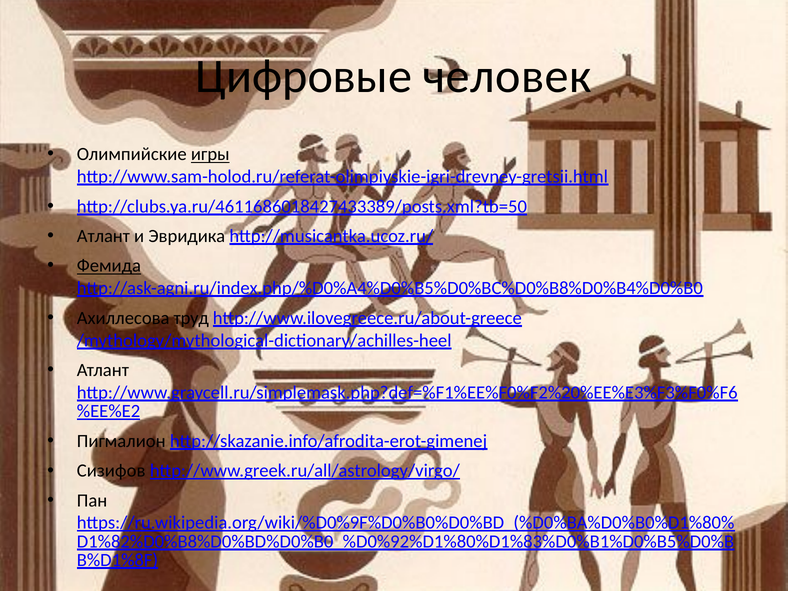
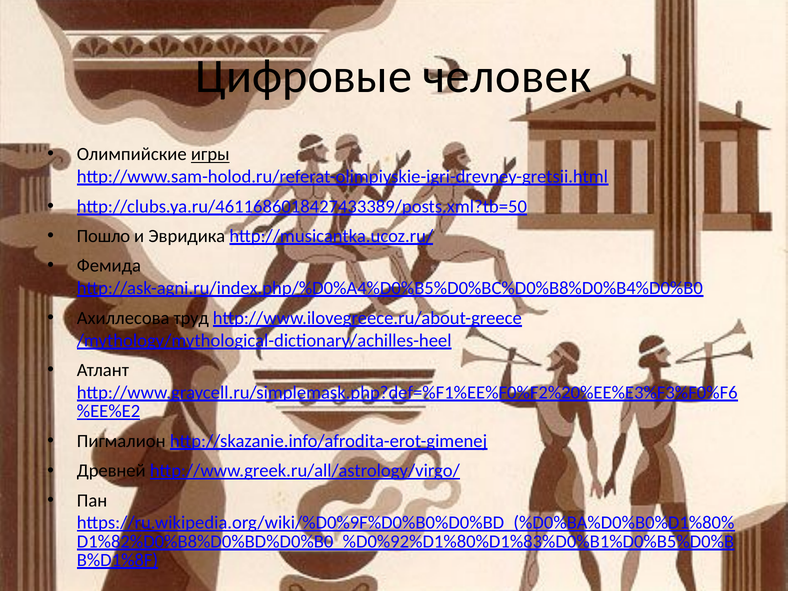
Атлант: Атлант -> Пошло (103, 236)
Фемида underline: present -> none (109, 266)
Сизифов: Сизифов -> Древней (111, 471)
